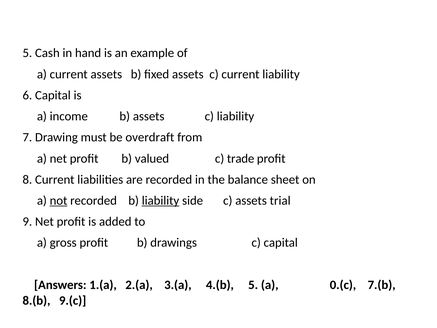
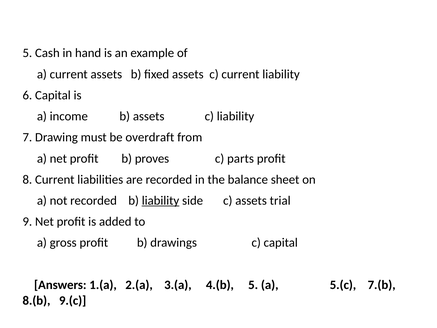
valued: valued -> proves (152, 158)
trade: trade -> parts (241, 158)
not underline: present -> none (59, 200)
0.(c: 0.(c -> 5.(c (343, 285)
